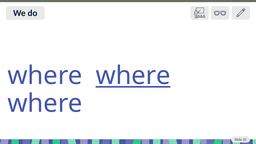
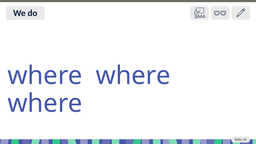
where underline: present -> none (133, 76)
